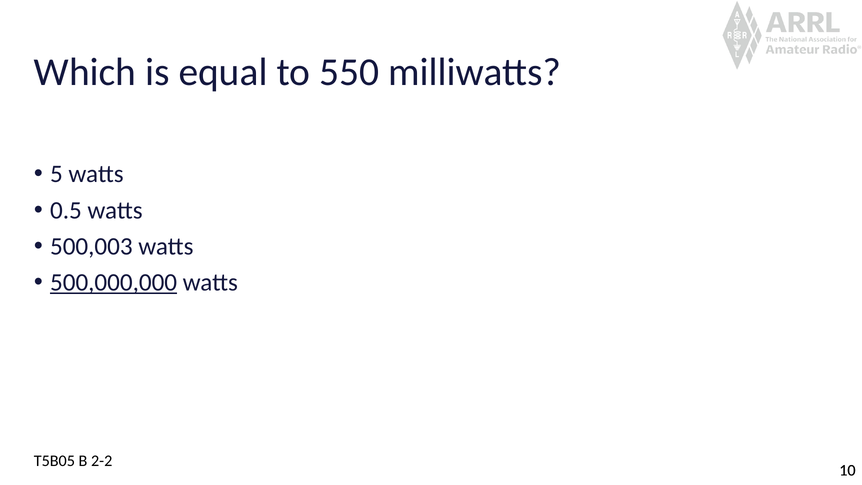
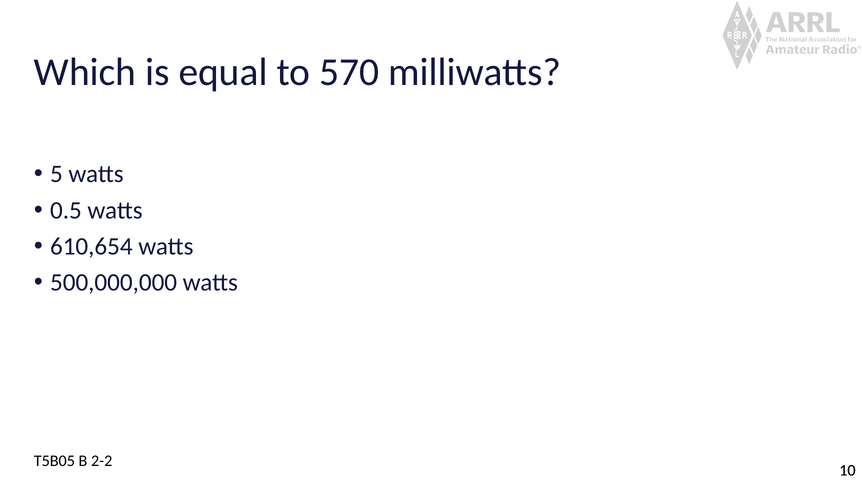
550: 550 -> 570 (349, 72)
500,003: 500,003 -> 610,654 (91, 246)
500,000,000 underline: present -> none (114, 283)
